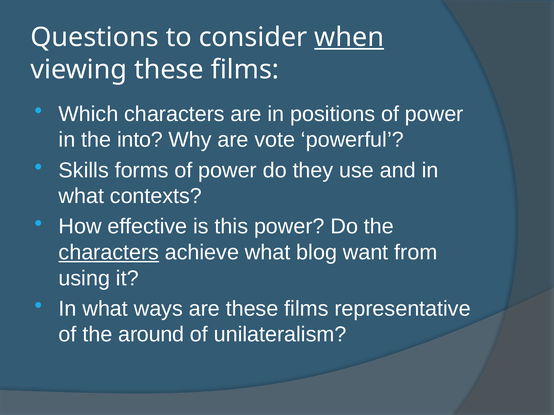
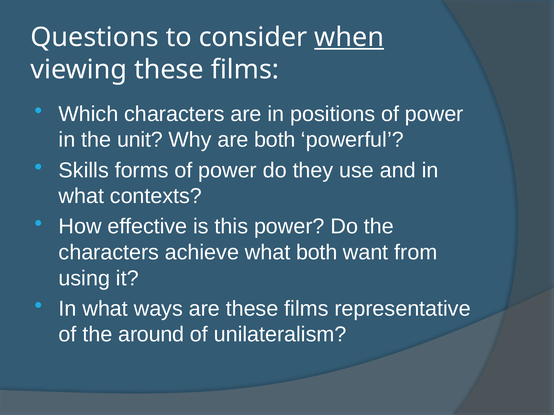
into: into -> unit (140, 140)
are vote: vote -> both (275, 140)
characters underline: present -> none (109, 253)
what blog: blog -> both (317, 253)
